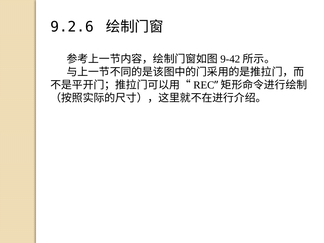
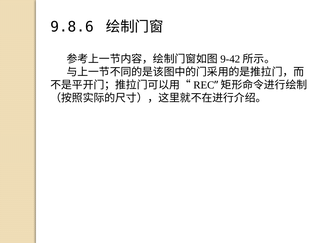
9.2.6: 9.2.6 -> 9.8.6 (72, 27)
